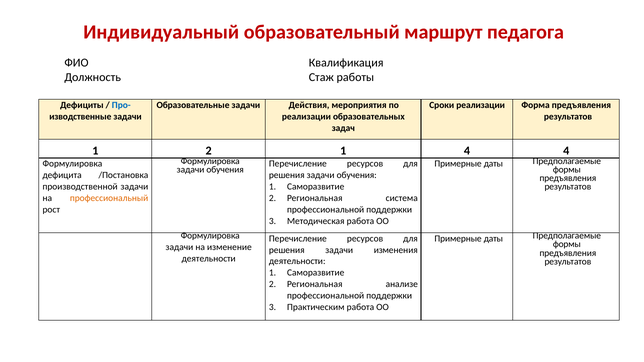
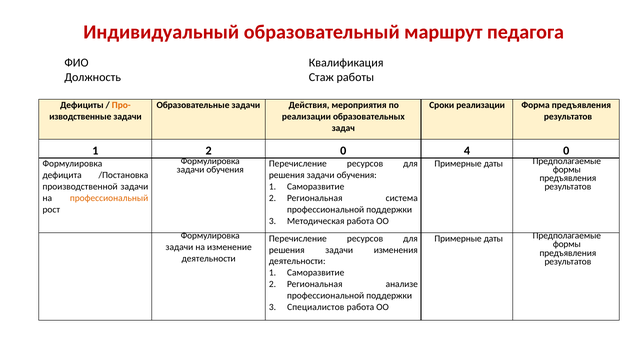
Про- colour: blue -> orange (121, 105)
2 1: 1 -> 0 (343, 151)
4 4: 4 -> 0 (566, 151)
Практическим: Практическим -> Специалистов (316, 307)
